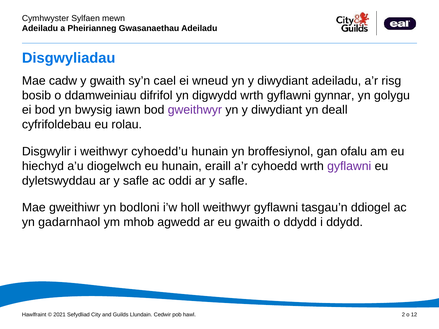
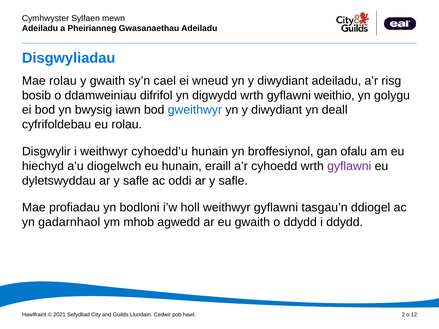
Mae cadw: cadw -> rolau (63, 81)
gynnar: gynnar -> weithio (334, 95)
gweithwyr colour: purple -> blue (195, 110)
gweithiwr: gweithiwr -> profiadau (75, 208)
